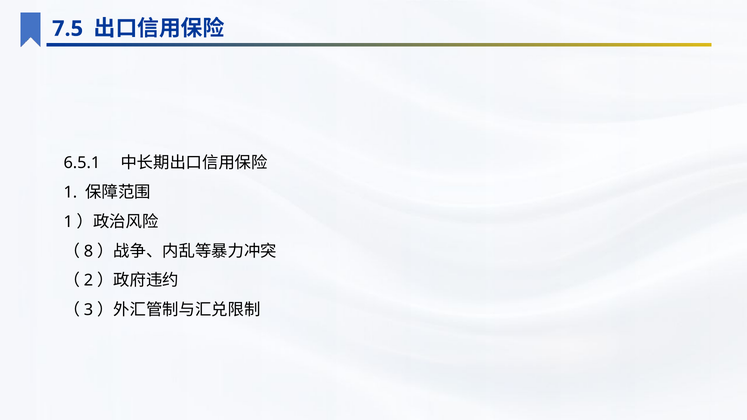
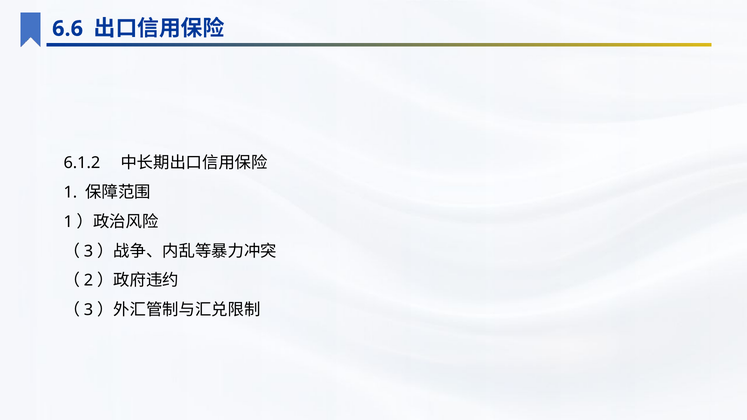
7.5: 7.5 -> 6.6 (68, 29)
6.5.1: 6.5.1 -> 6.1.2 (82, 163)
8: 8 -> 3 (88, 251)
